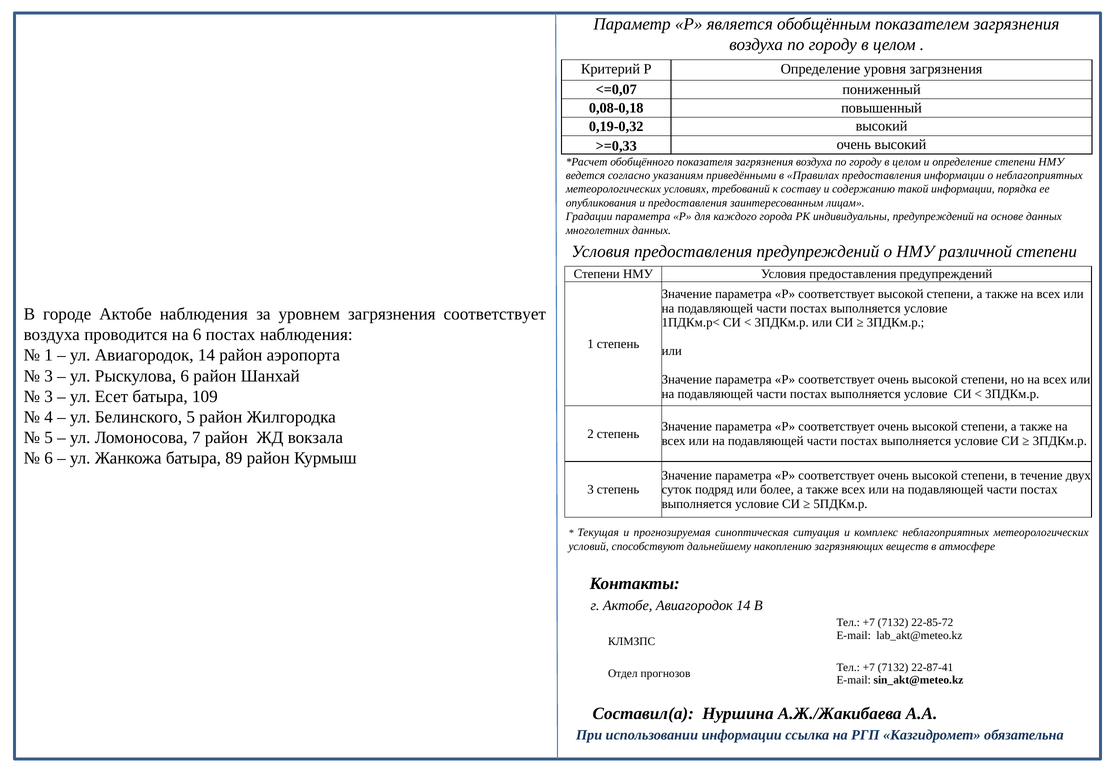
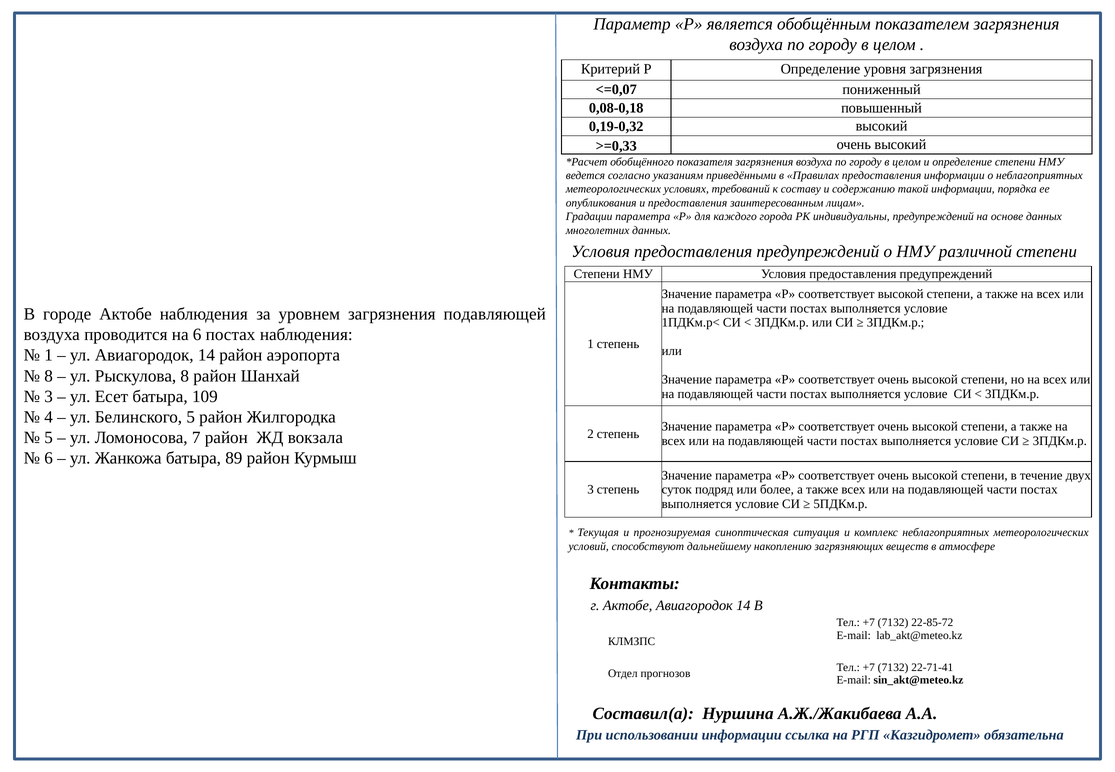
загрязнения соответствует: соответствует -> подавляющей (495, 314)
3: 3 -> 8 (49, 376)
Рыскулова 6: 6 -> 8 (185, 376)
22-87-41: 22-87-41 -> 22-71-41 (932, 667)
